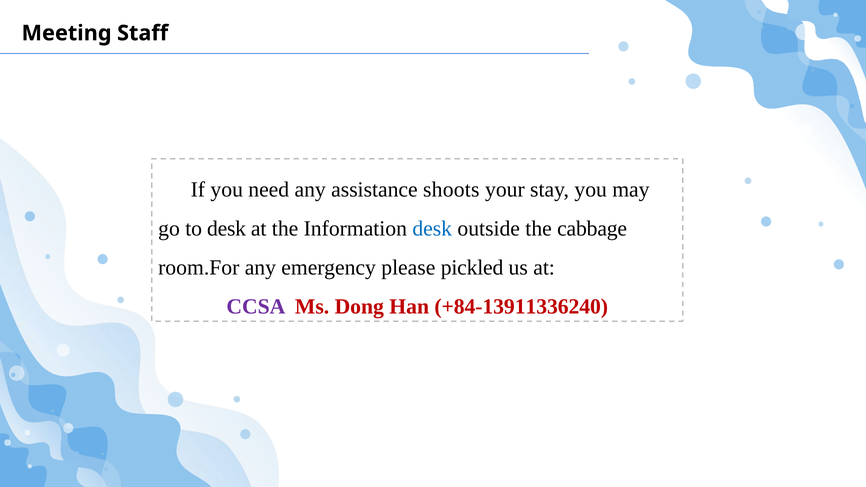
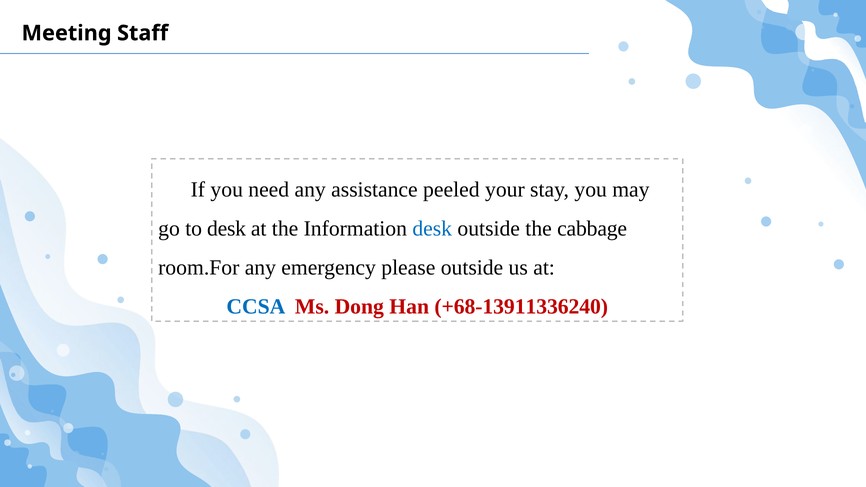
shoots: shoots -> peeled (451, 190)
please pickled: pickled -> outside (472, 268)
CCSA colour: purple -> blue (256, 307)
+84-13911336240: +84-13911336240 -> +68-13911336240 (521, 307)
